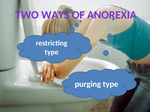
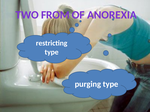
WAYS: WAYS -> FROM (55, 15)
